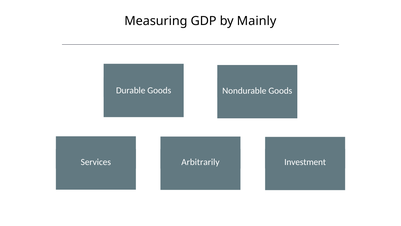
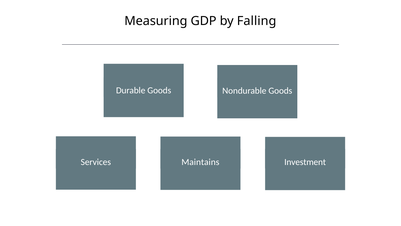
Mainly: Mainly -> Falling (257, 21)
Arbitrarily: Arbitrarily -> Maintains (200, 162)
